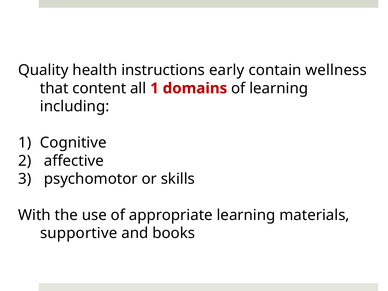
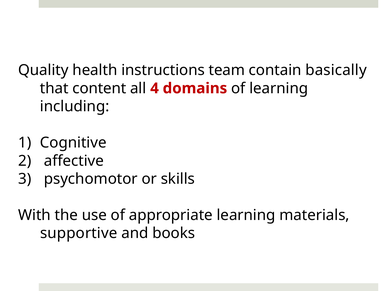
early: early -> team (227, 70)
wellness: wellness -> basically (336, 70)
all 1: 1 -> 4 (155, 88)
